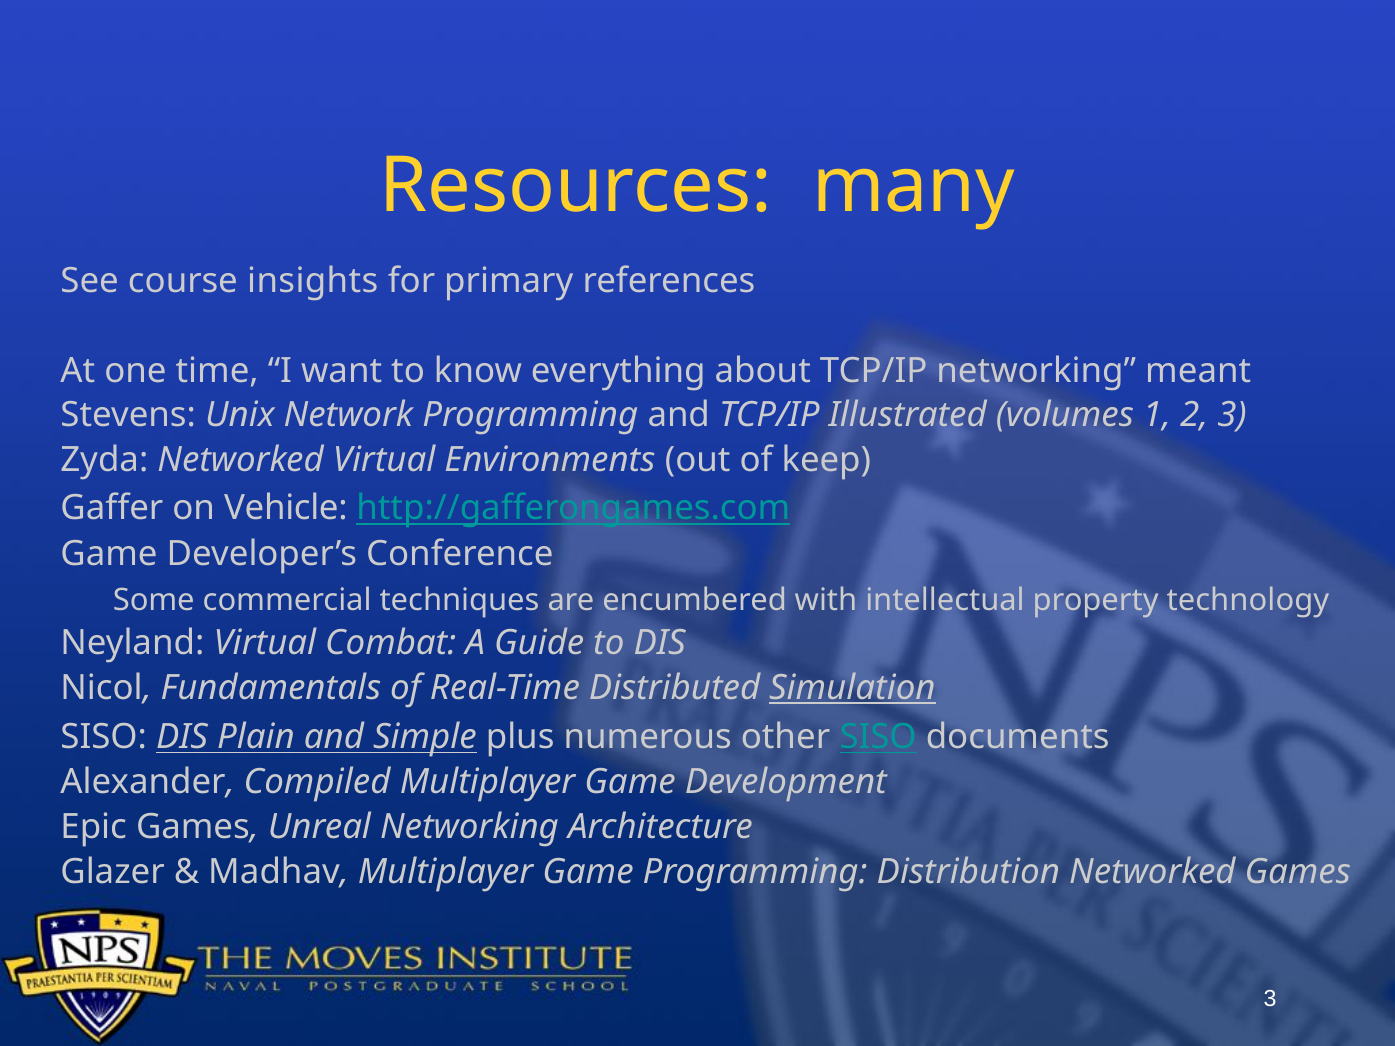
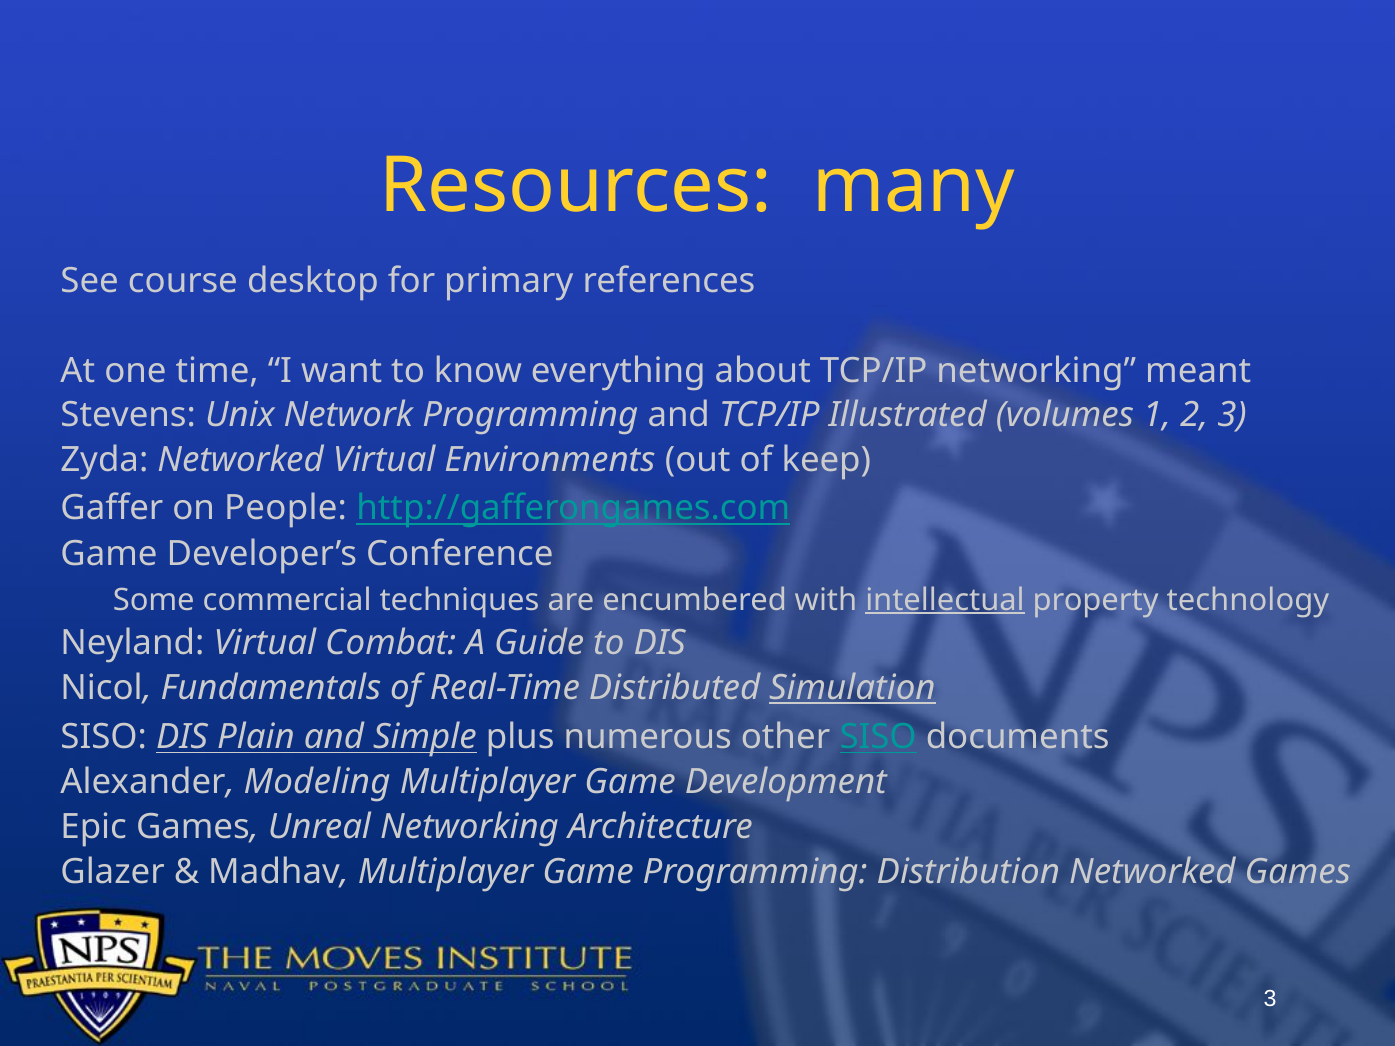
insights: insights -> desktop (313, 281)
Vehicle: Vehicle -> People (286, 509)
intellectual underline: none -> present (945, 600)
Compiled: Compiled -> Modeling (317, 783)
